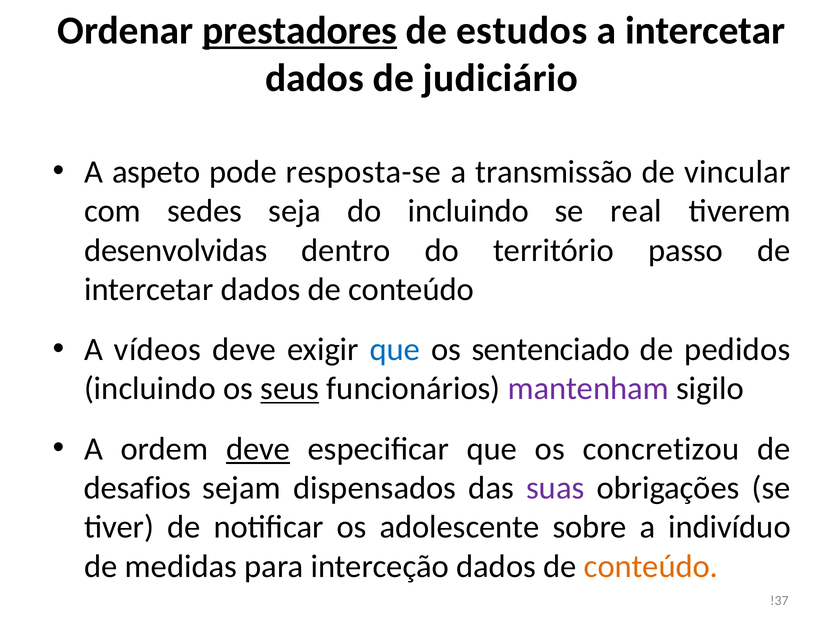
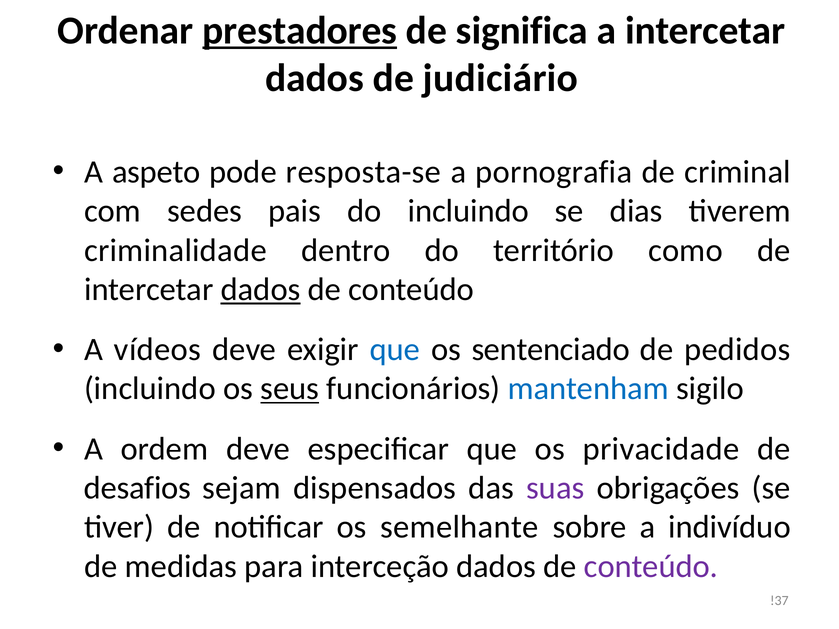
estudos: estudos -> significa (522, 31)
transmissão: transmissão -> pornografia (554, 172)
vincular: vincular -> criminal (738, 172)
seja: seja -> pais (295, 211)
real: real -> dias (636, 211)
desenvolvidas: desenvolvidas -> criminalidade (175, 250)
passo: passo -> como (686, 250)
dados underline: none -> present (261, 290)
mantenham colour: purple -> blue (588, 389)
deve underline: present -> none (258, 449)
concretizou: concretizou -> privacidade (661, 449)
adolescente: adolescente -> semelhante (459, 527)
conteúdo colour: orange -> purple (651, 567)
